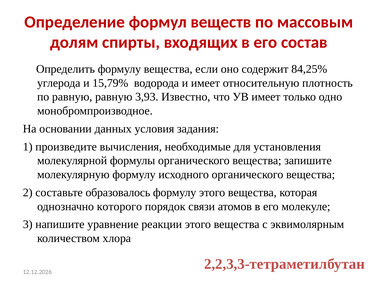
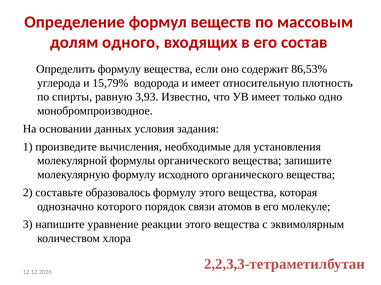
спирты: спирты -> одного (131, 42)
84,25%: 84,25% -> 86,53% (309, 69)
по равную: равную -> спирты (72, 97)
